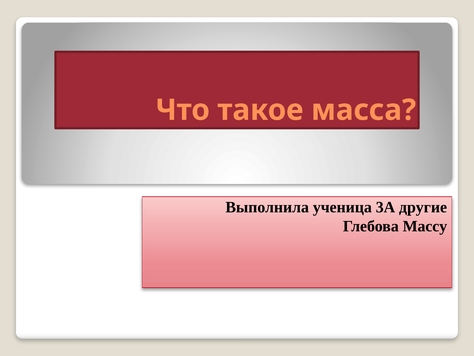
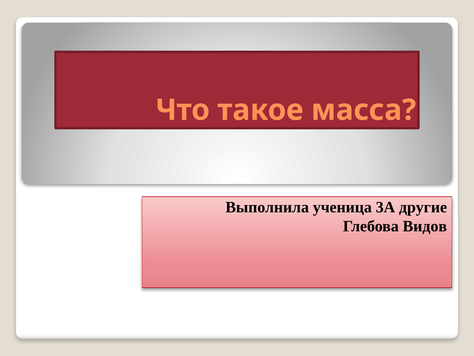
Массу: Массу -> Видов (425, 226)
